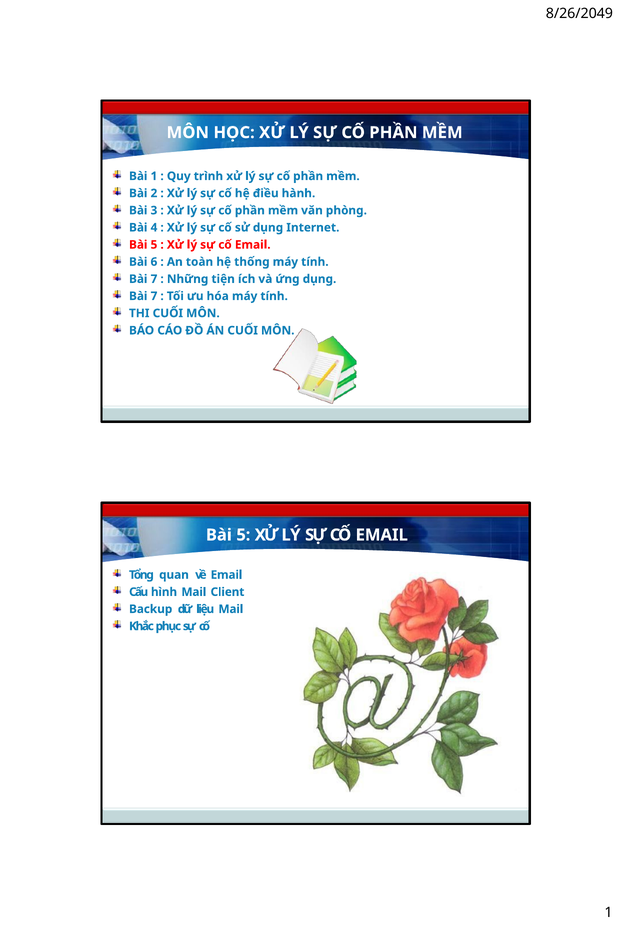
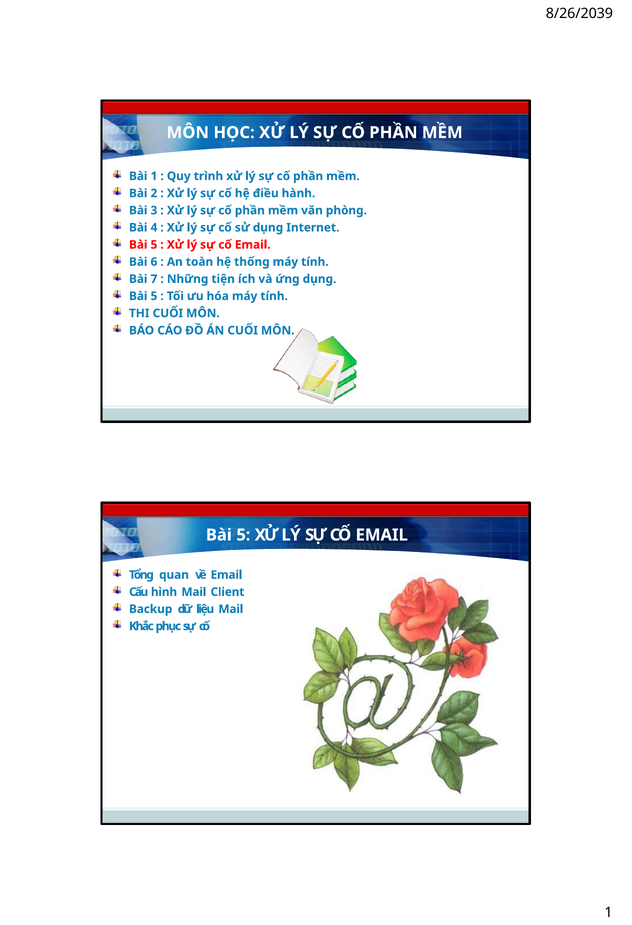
8/26/2049: 8/26/2049 -> 8/26/2039 (579, 14)
7: 7 -> 5 (154, 296)
